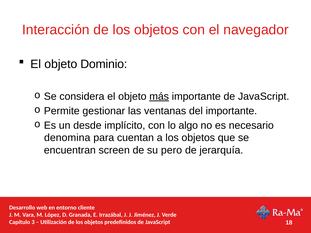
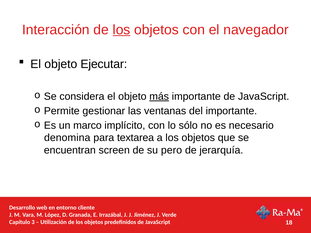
los underline: none -> present (122, 30)
Dominio: Dominio -> Ejecutar (104, 64)
desde: desde -> marco (87, 125)
algo: algo -> sólo (188, 125)
cuentan: cuentan -> textarea (136, 138)
